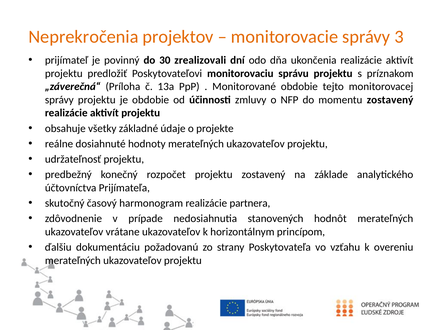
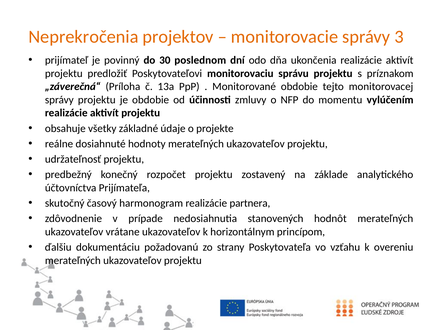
zrealizovali: zrealizovali -> poslednom (200, 60)
momentu zostavený: zostavený -> vylúčením (390, 100)
